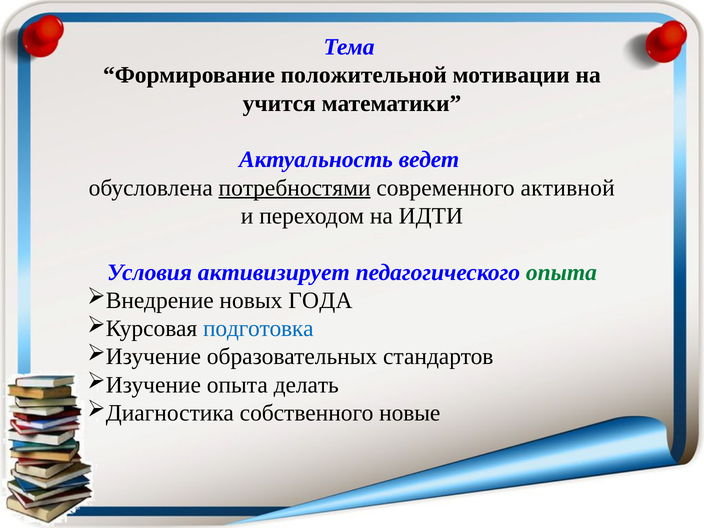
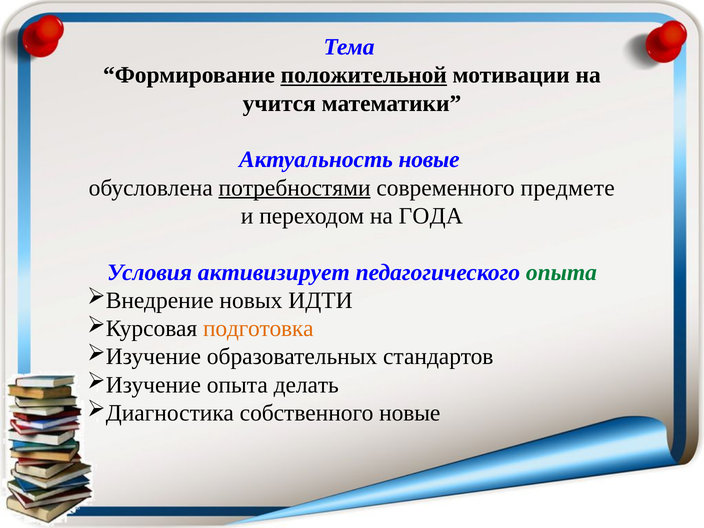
положительной underline: none -> present (364, 75)
Актуальность ведет: ведет -> новые (429, 160)
активной: активной -> предмете (568, 188)
ИДТИ: ИДТИ -> ГОДА (431, 216)
ГОДА: ГОДА -> ИДТИ (320, 300)
подготовка colour: blue -> orange (258, 329)
